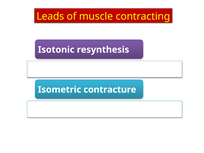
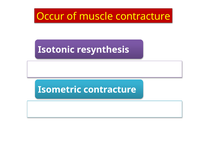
Leads: Leads -> Occur (50, 16)
muscle contracting: contracting -> contracture (143, 16)
